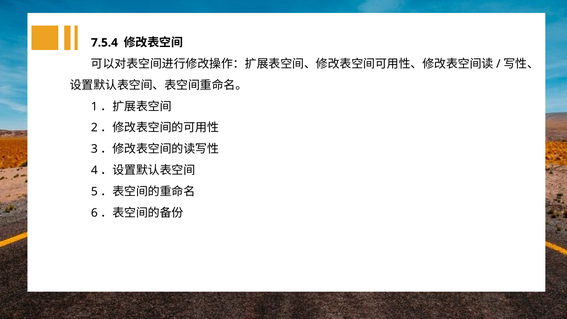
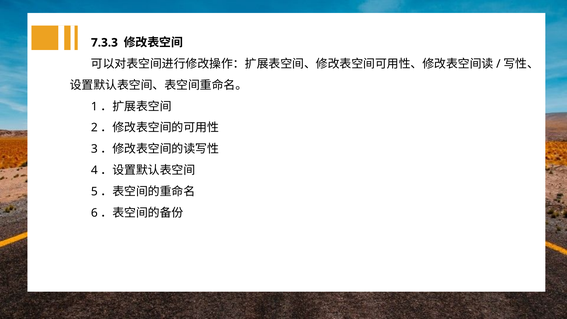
7.5.4: 7.5.4 -> 7.3.3 (104, 43)
